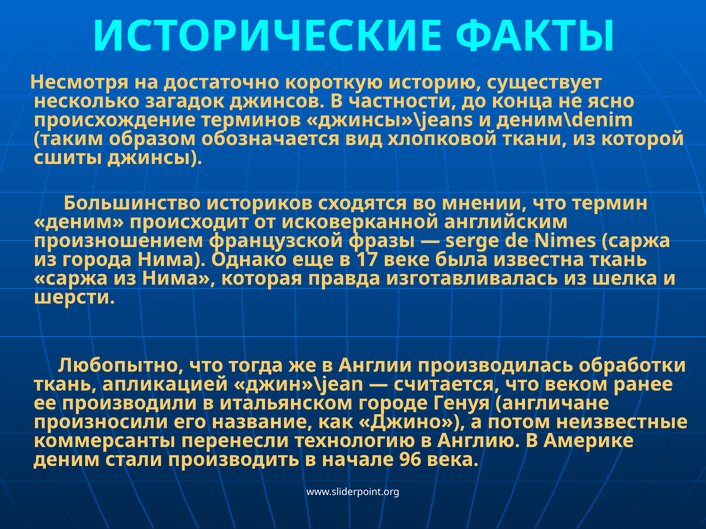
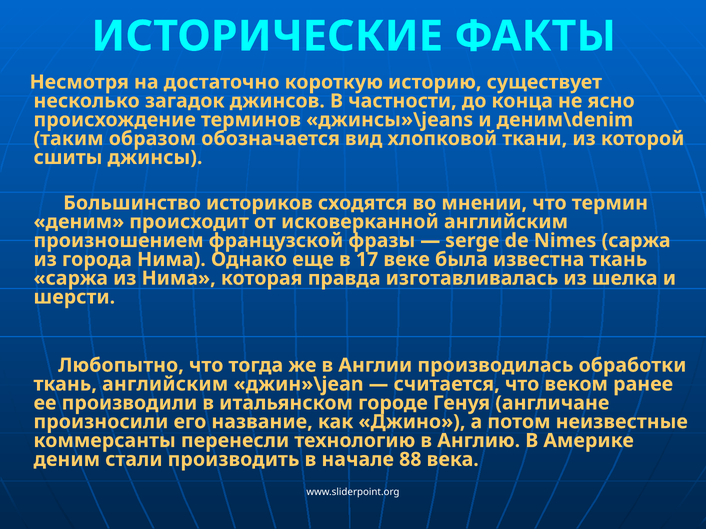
ткань апликацией: апликацией -> английским (165, 384)
96: 96 -> 88 (410, 460)
